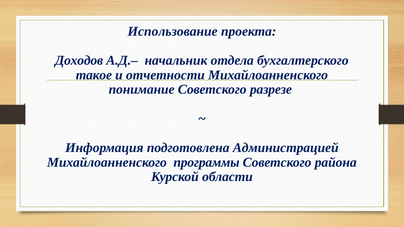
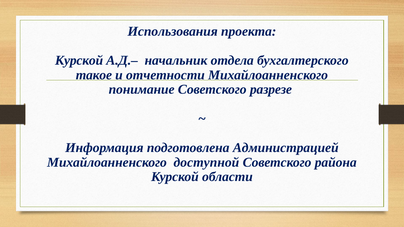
Использование: Использование -> Использования (173, 31)
Доходов: Доходов -> Курской (79, 61)
Михайлоанненского программы: программы -> доступной (206, 162)
